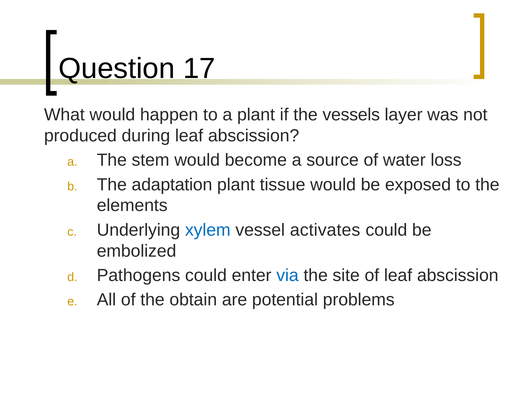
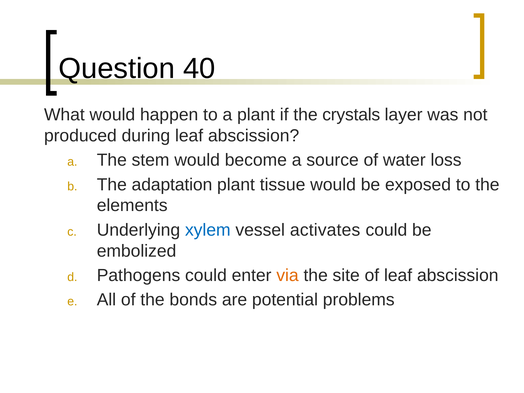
17: 17 -> 40 (199, 68)
vessels: vessels -> crystals (351, 115)
via colour: blue -> orange (288, 275)
obtain: obtain -> bonds (193, 300)
